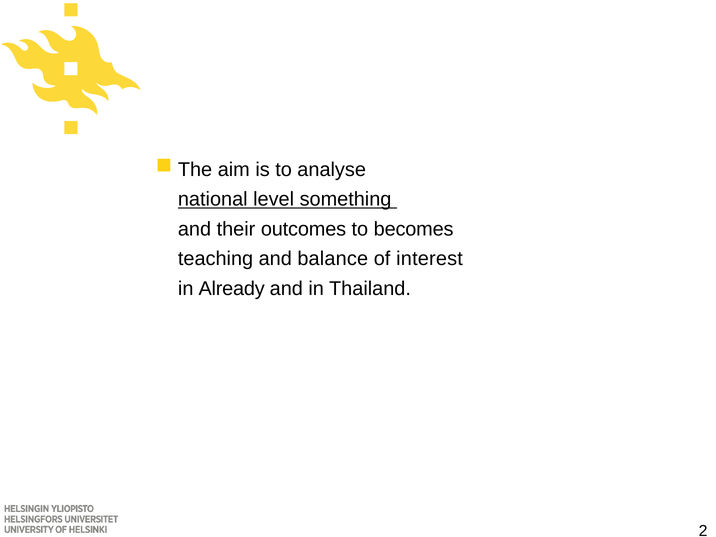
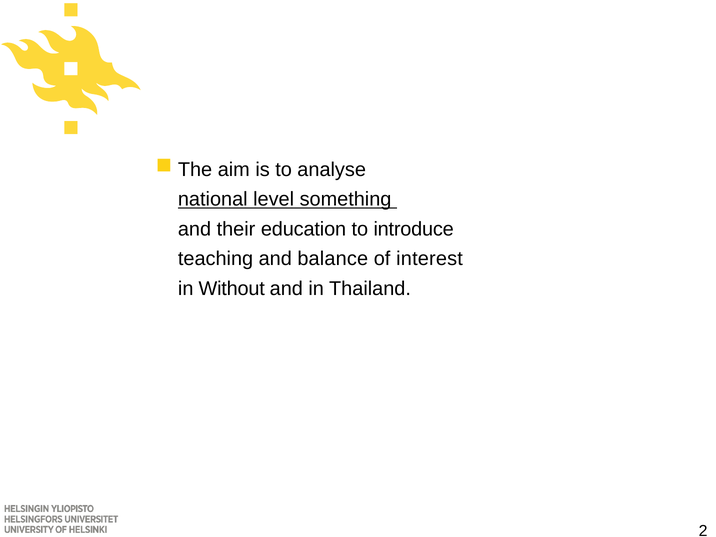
outcomes: outcomes -> education (304, 229)
becomes: becomes -> introduce (414, 229)
Already: Already -> Without (232, 289)
